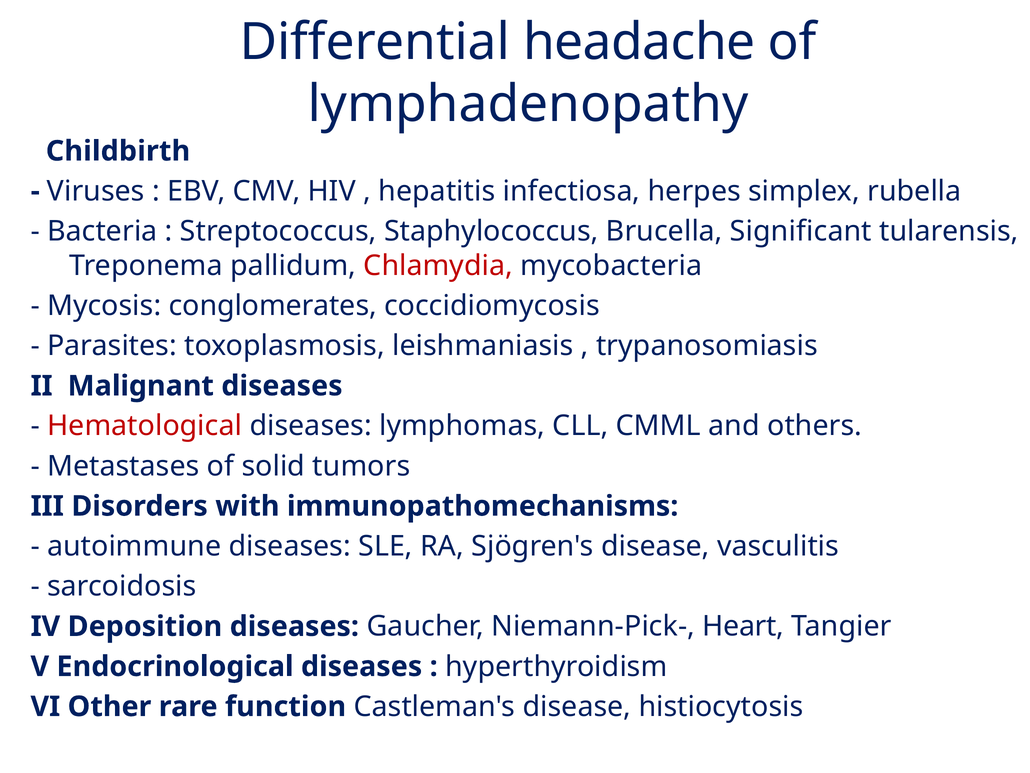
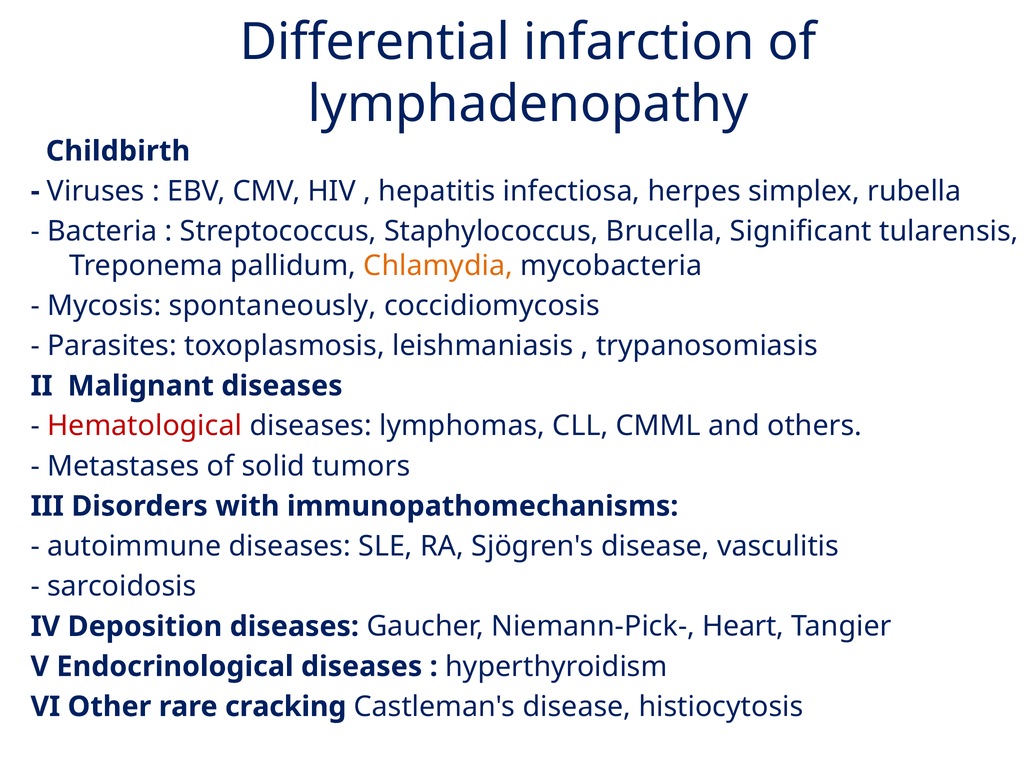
headache: headache -> infarction (639, 42)
Chlamydia colour: red -> orange (438, 265)
conglomerates: conglomerates -> spontaneously (273, 306)
function: function -> cracking (286, 706)
